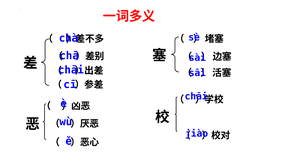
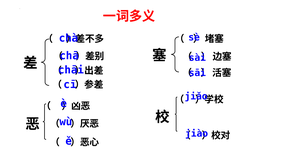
chāi: chāi -> jiǎo (196, 96)
